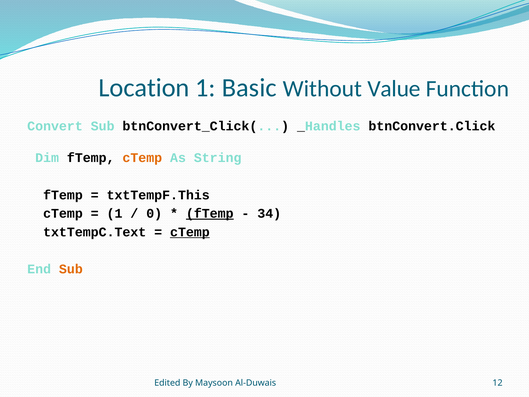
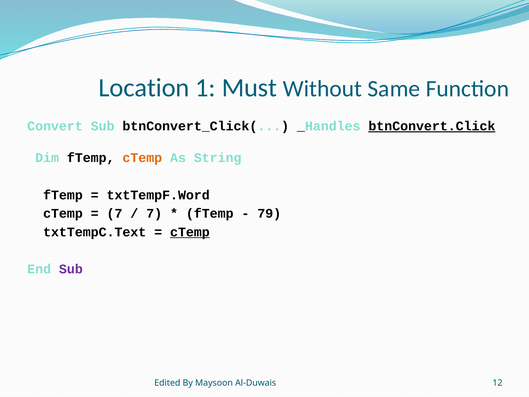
Basic: Basic -> Must (249, 88)
Value: Value -> Same (394, 89)
btnConvert.Click underline: none -> present (432, 126)
txtTempF.This: txtTempF.This -> txtTempF.Word (158, 195)
1: 1 -> 7 (115, 213)
0: 0 -> 7 (154, 213)
fTemp underline: present -> none (210, 213)
34: 34 -> 79 (269, 213)
Sub colour: orange -> purple (71, 269)
